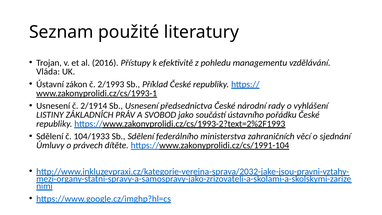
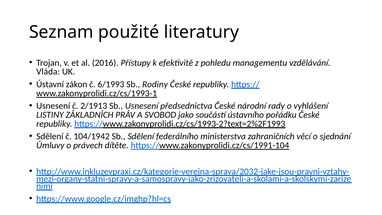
2/1993: 2/1993 -> 6/1993 (111, 84)
Příklad: Příklad -> Rodiny (155, 84)
2/1914: 2/1914 -> 2/1913 (94, 106)
104/1933: 104/1933 -> 104/1942 (92, 136)
